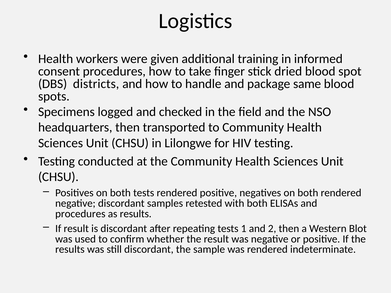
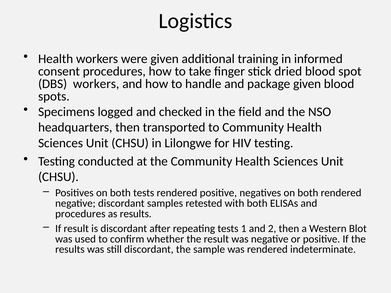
DBS districts: districts -> workers (96, 84)
package same: same -> given (307, 84)
